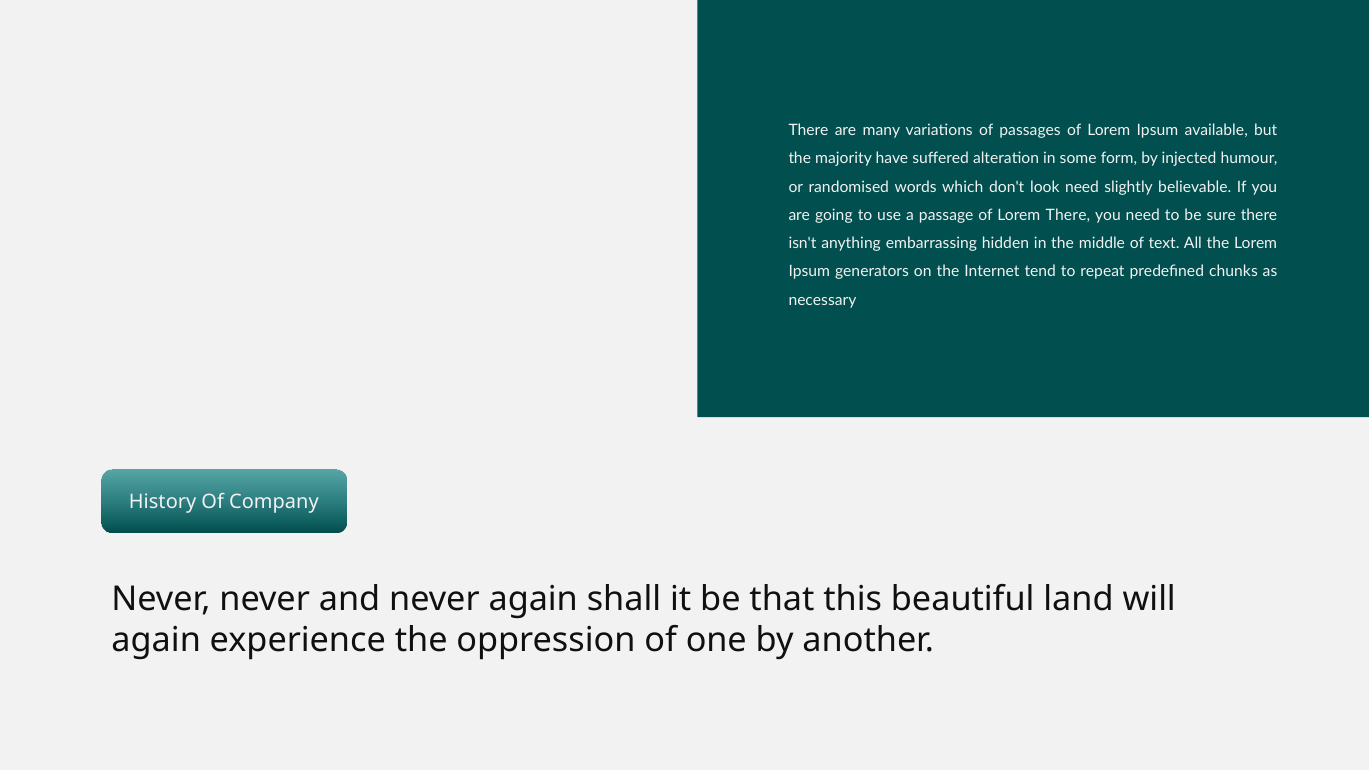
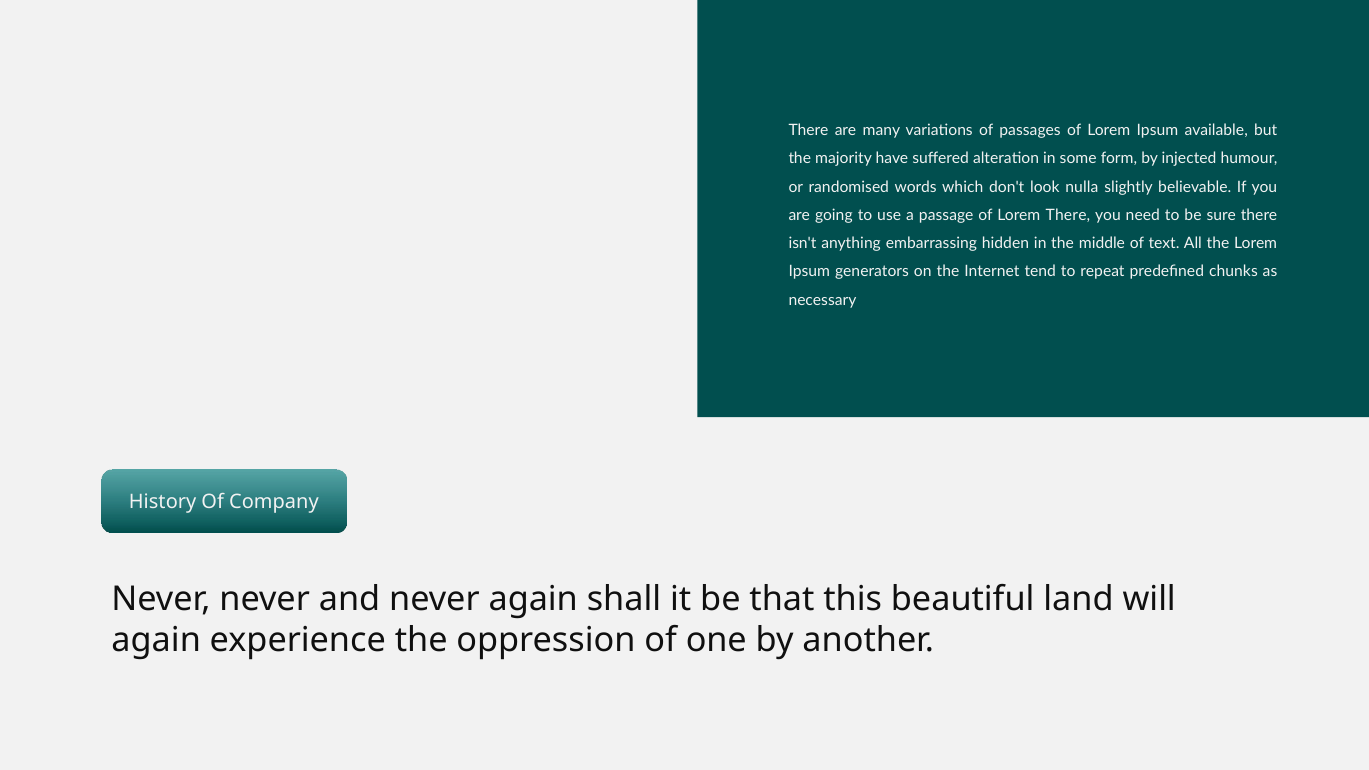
look need: need -> nulla (1082, 187)
